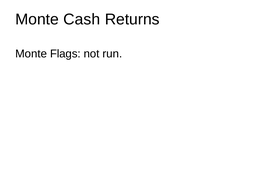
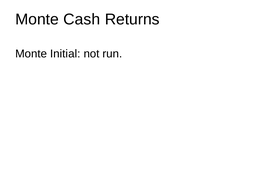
Flags: Flags -> Initial (65, 54)
